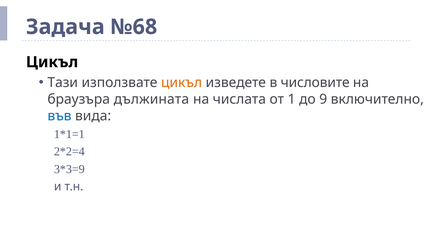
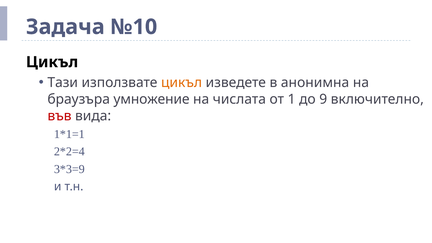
№68: №68 -> №10 (134, 27)
числовите: числовите -> анонимна (315, 83)
дължината: дължината -> умножение (152, 99)
във colour: blue -> red (59, 116)
